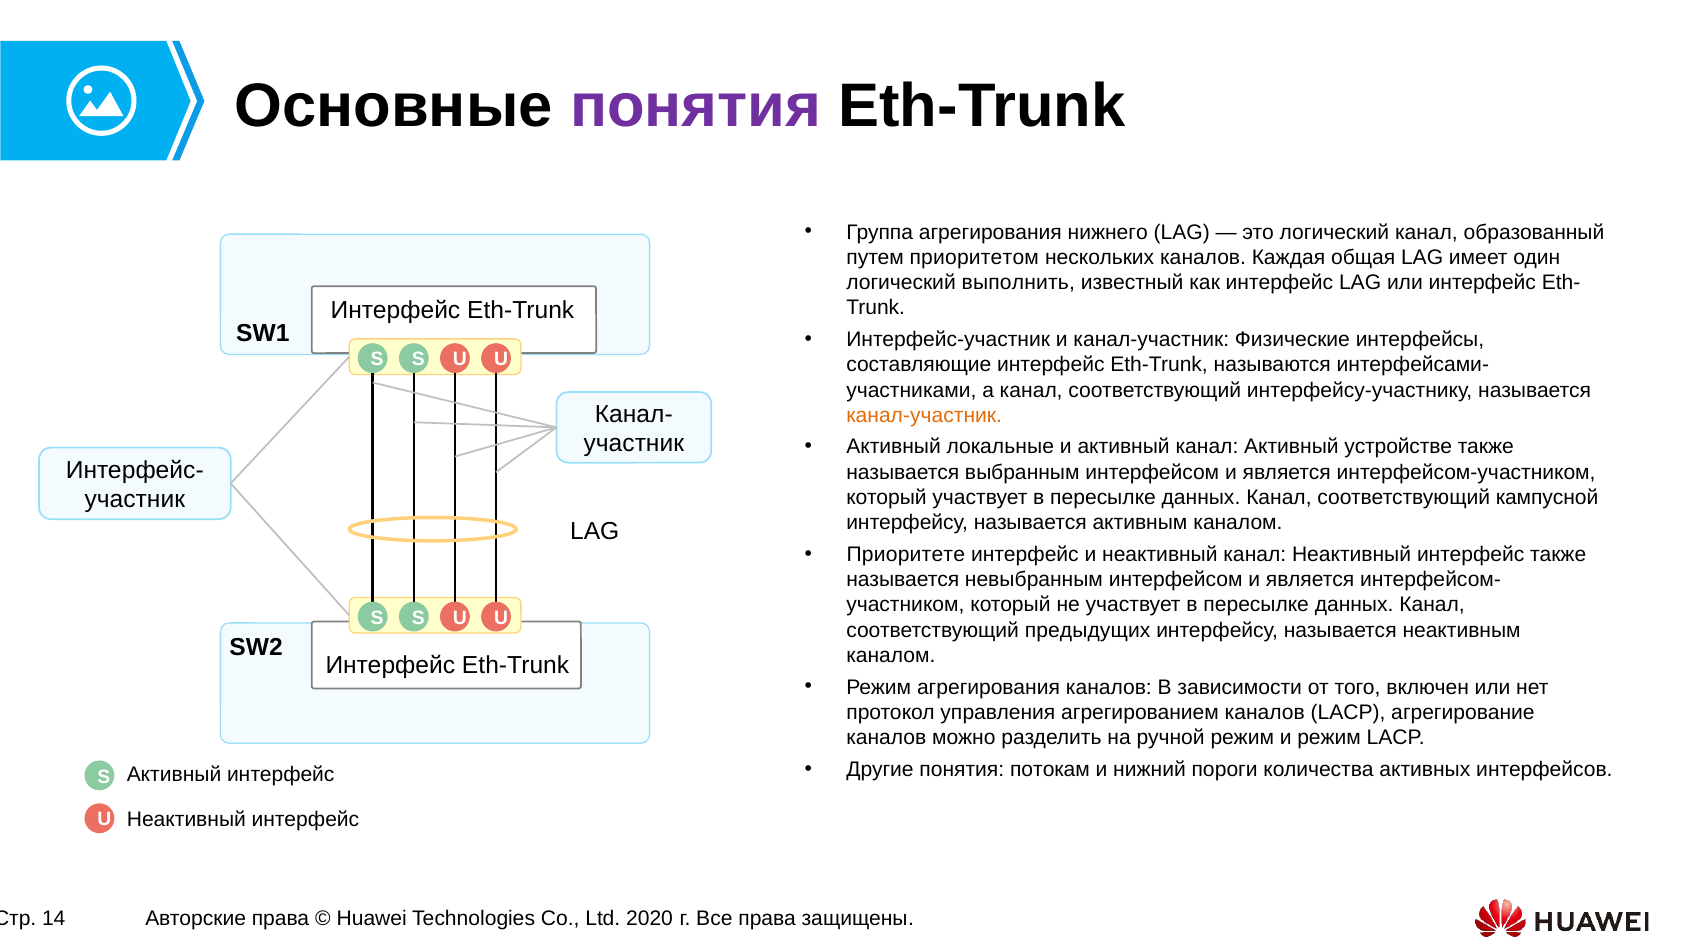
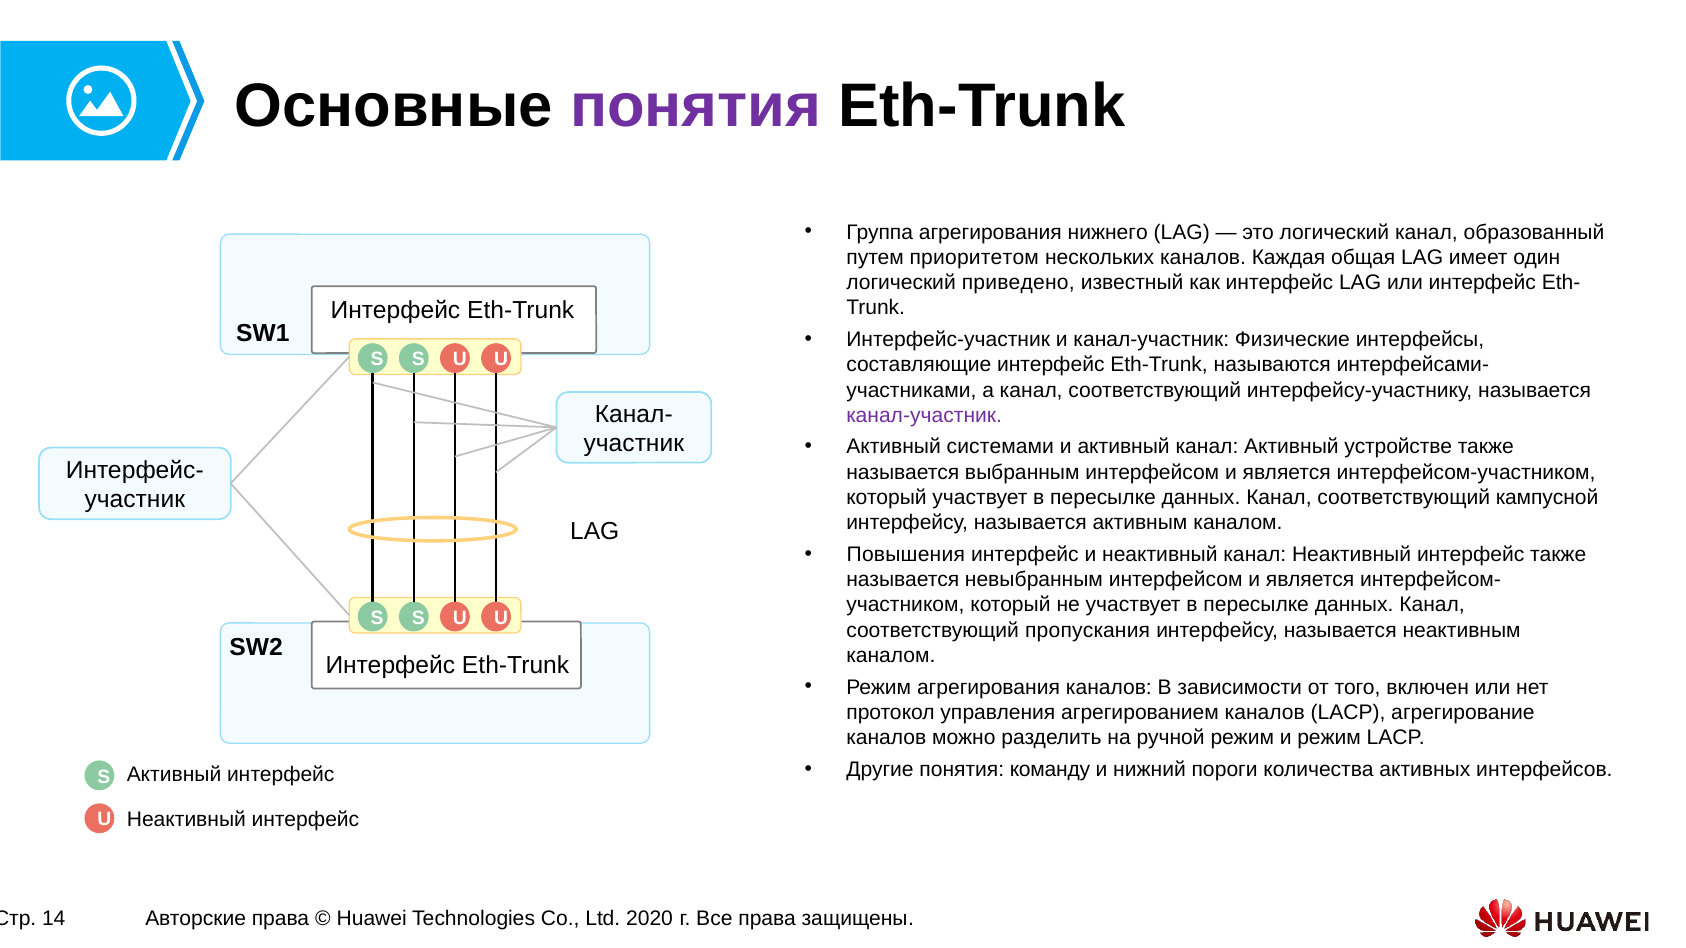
выполнить: выполнить -> приведено (1018, 283)
канал-участник colour: orange -> purple (924, 416)
локальные: локальные -> системами (1000, 447)
Приоритете: Приоритете -> Повышения (906, 555)
предыдущих: предыдущих -> пропускания (1088, 631)
потокам: потокам -> команду (1050, 770)
